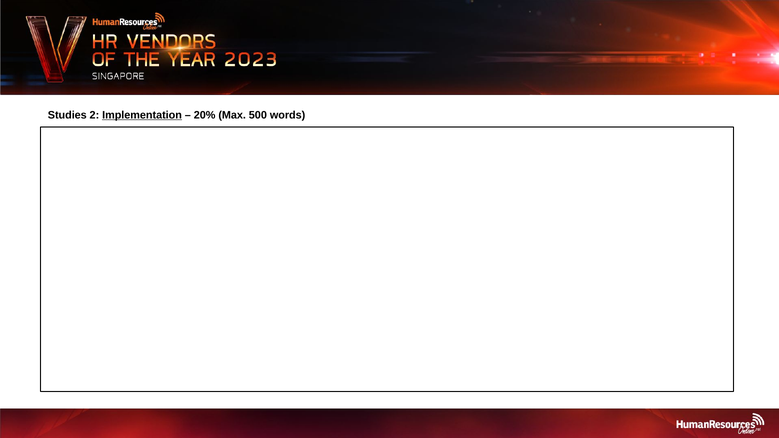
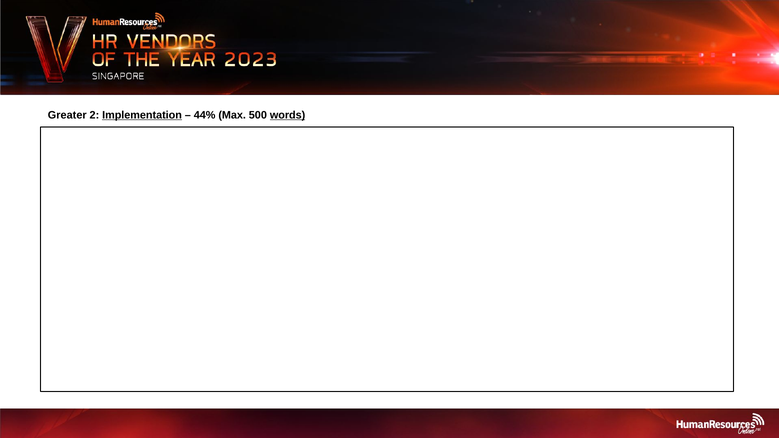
Studies: Studies -> Greater (67, 115)
20%: 20% -> 44% (205, 115)
words underline: none -> present (288, 115)
